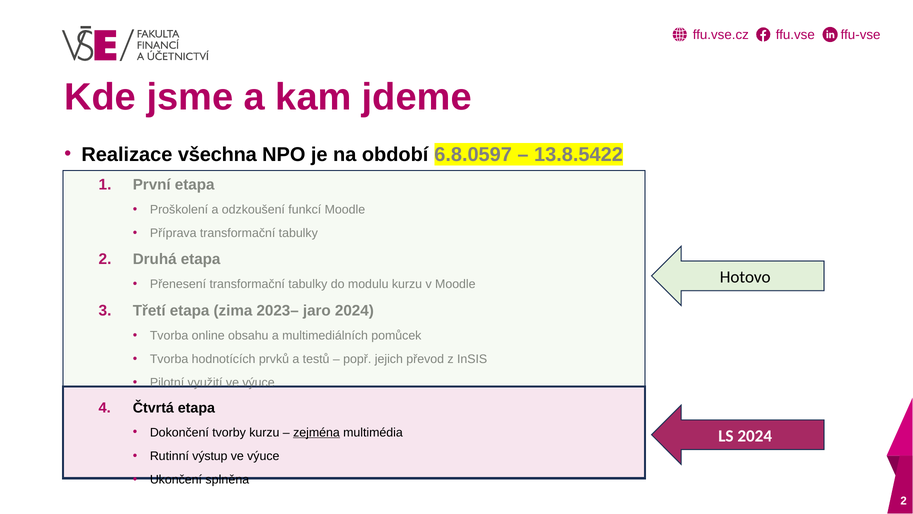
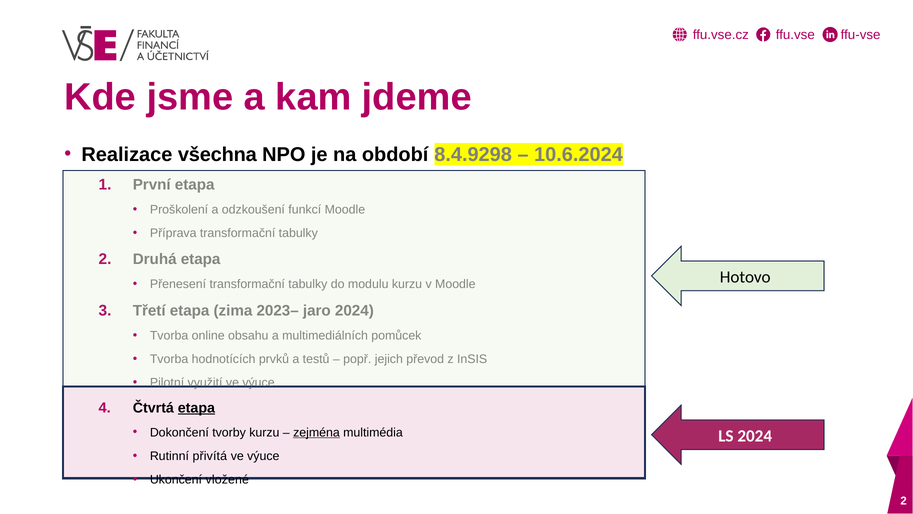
6.8.0597: 6.8.0597 -> 8.4.9298 (473, 154)
13.8.5422: 13.8.5422 -> 10.6.2024 (578, 154)
etapa underline: none -> present (196, 408)
výstup: výstup -> přivítá (210, 456)
splněna: splněna -> vložené (227, 479)
